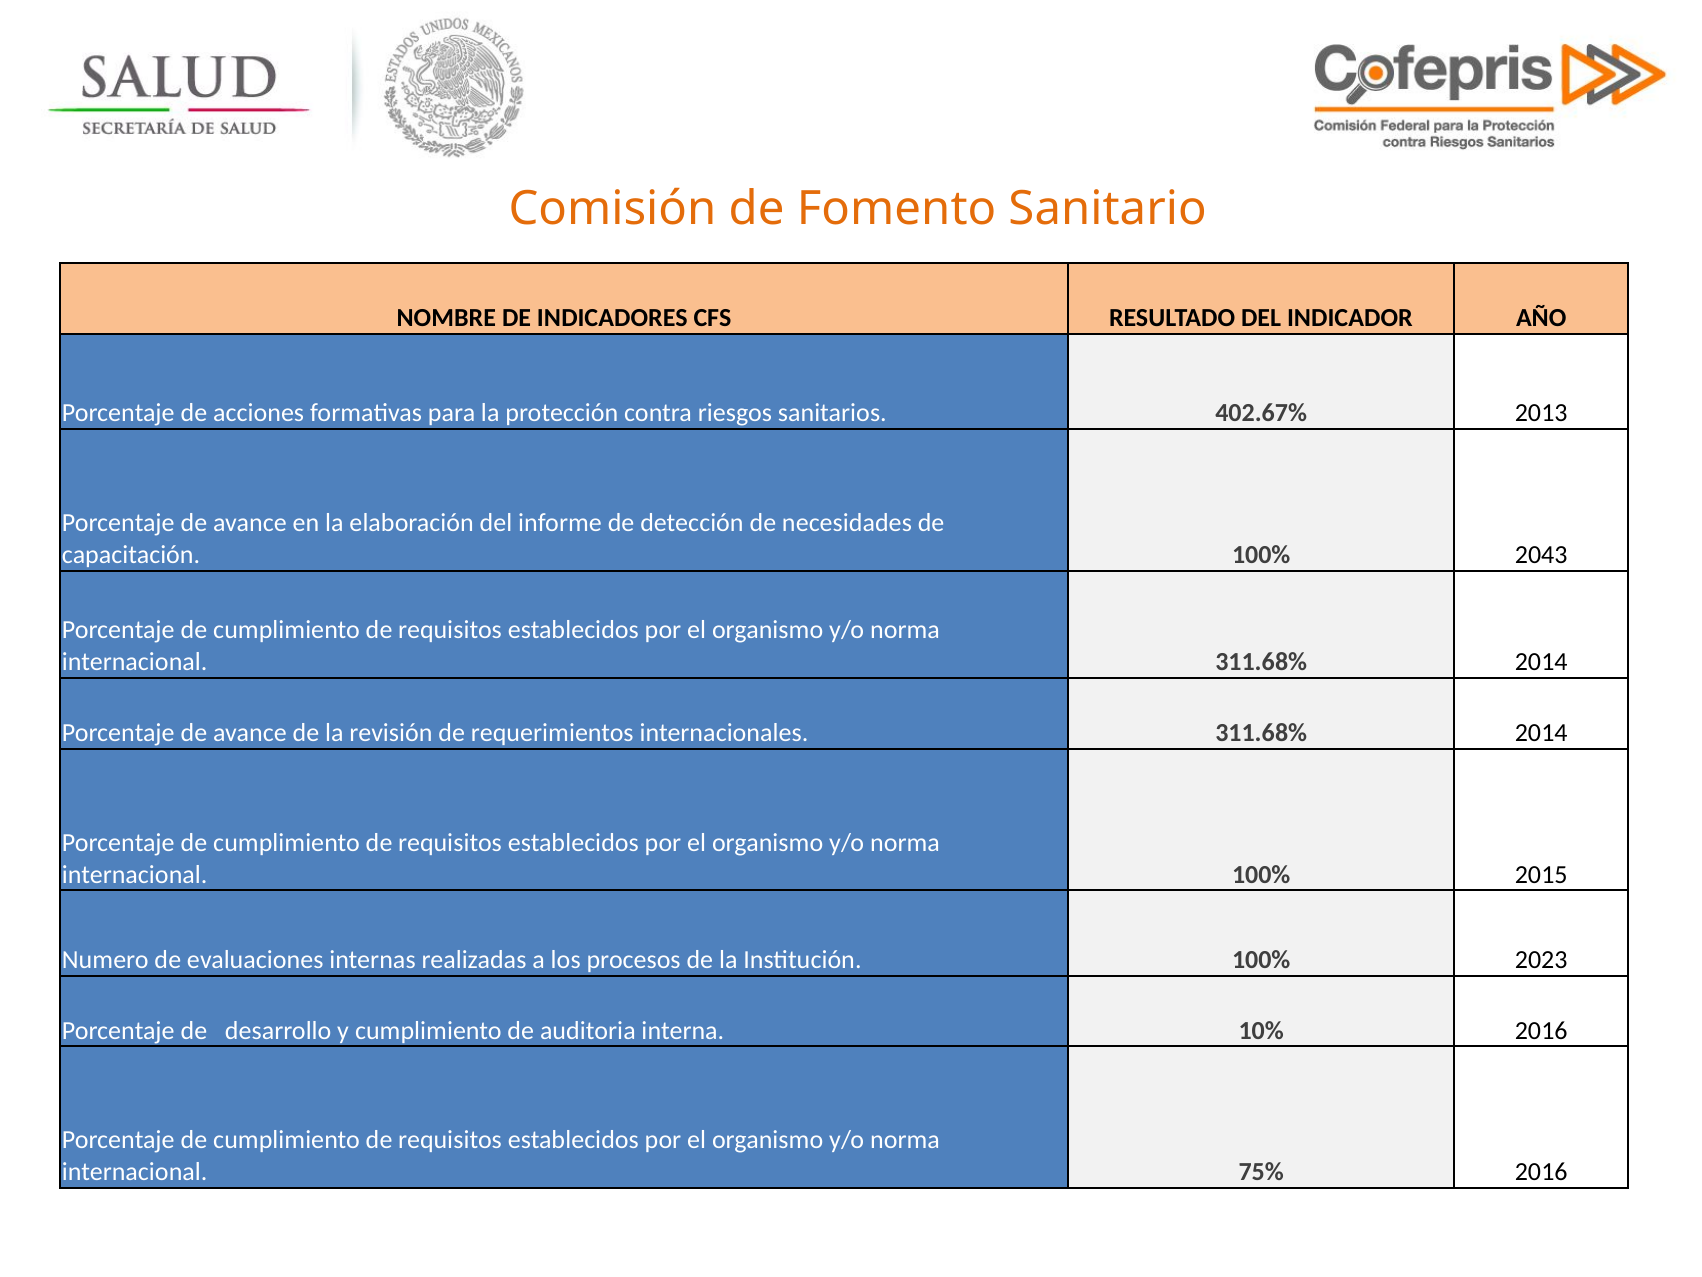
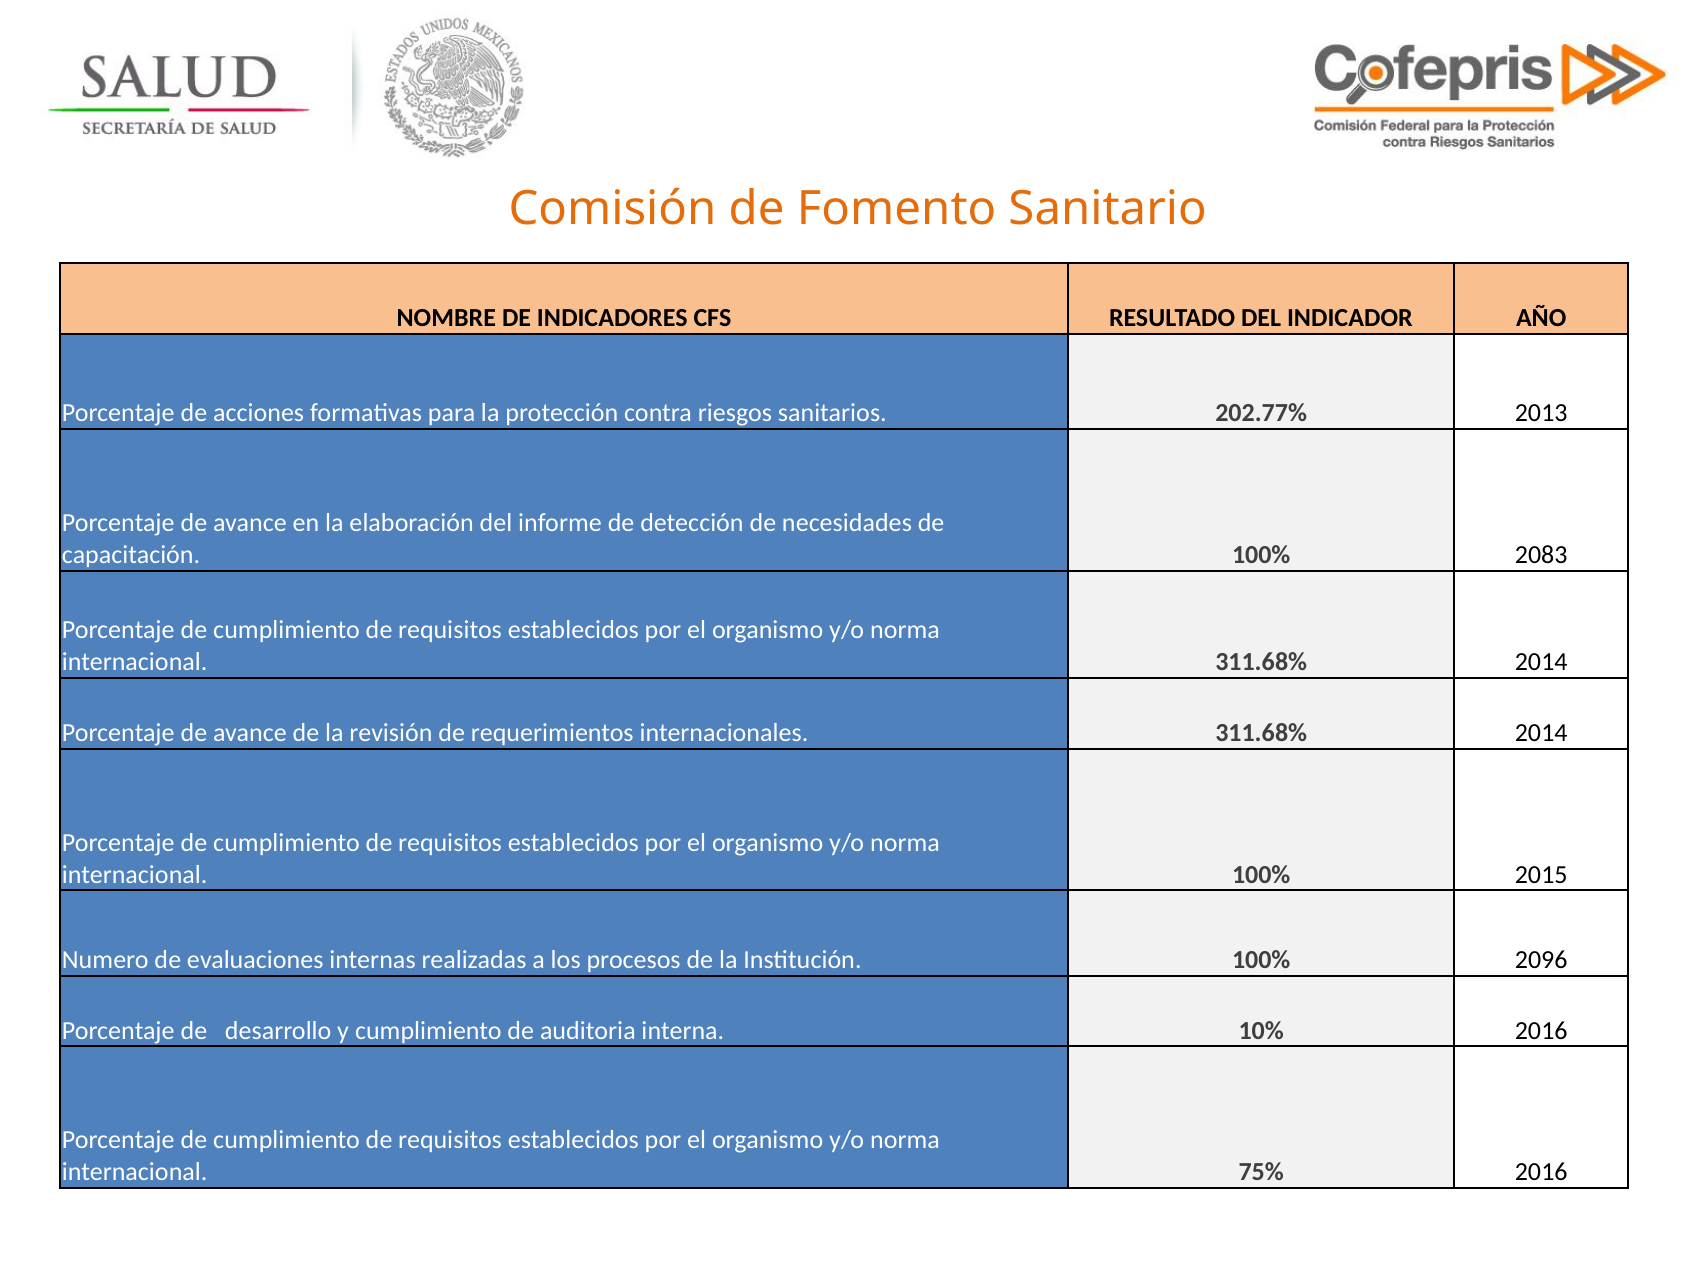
402.67%: 402.67% -> 202.77% (1261, 413)
2043: 2043 -> 2083 (1541, 555)
2023: 2023 -> 2096 (1541, 959)
